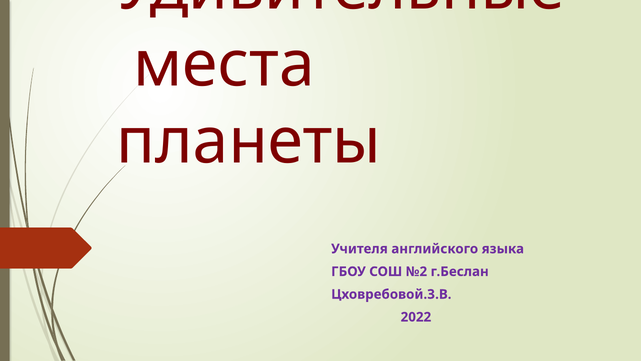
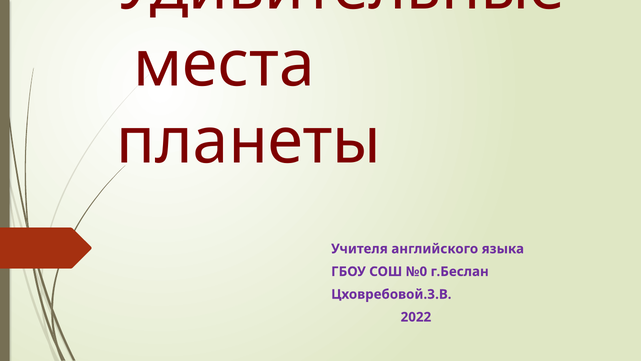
№2: №2 -> №0 (416, 271)
